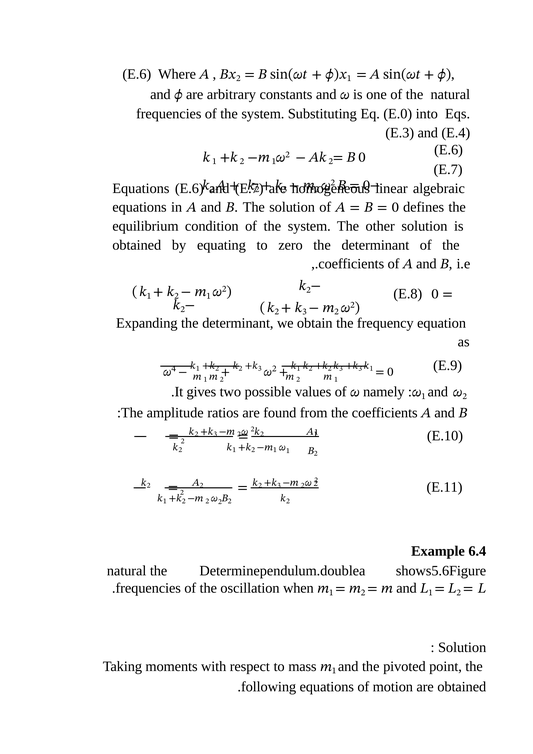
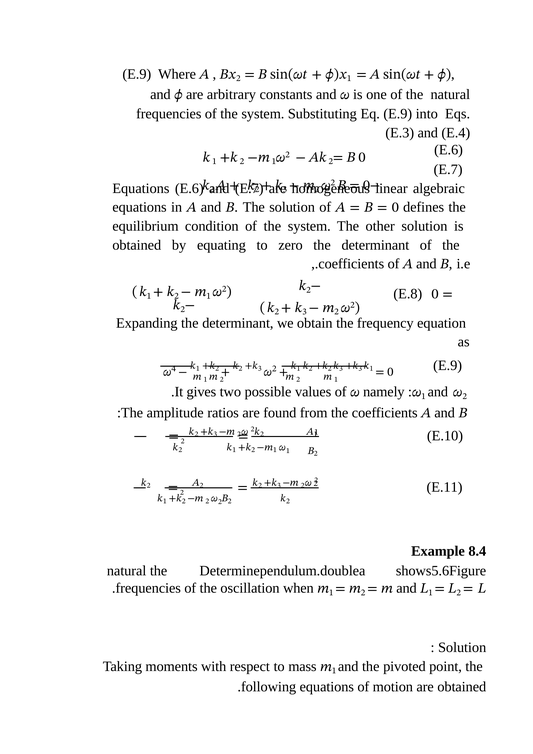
E.6: E.6 -> E.9 (137, 74)
Eq E.0: E.0 -> E.9 (398, 114)
6.4: 6.4 -> 8.4 (477, 551)
